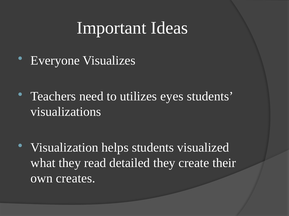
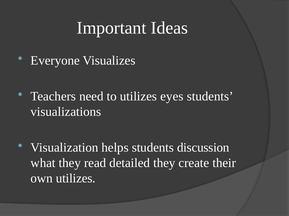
visualized: visualized -> discussion (203, 148)
own creates: creates -> utilizes (76, 179)
